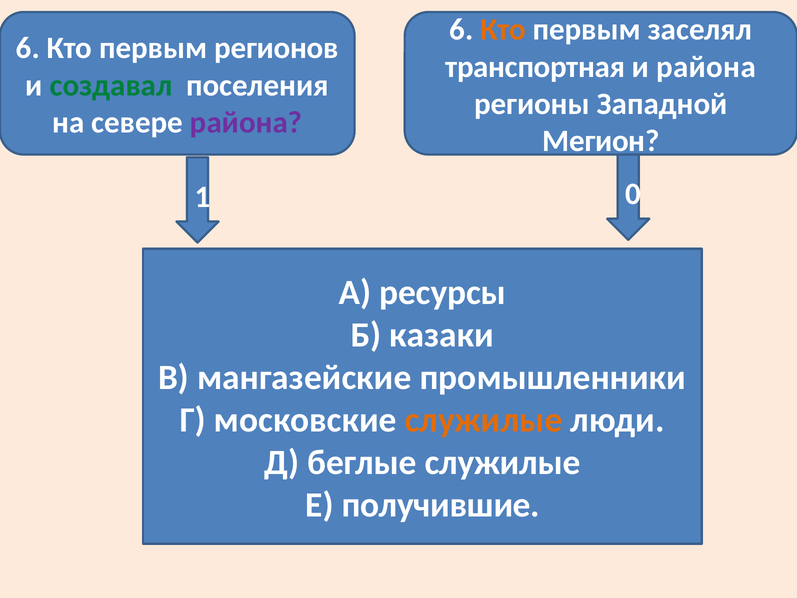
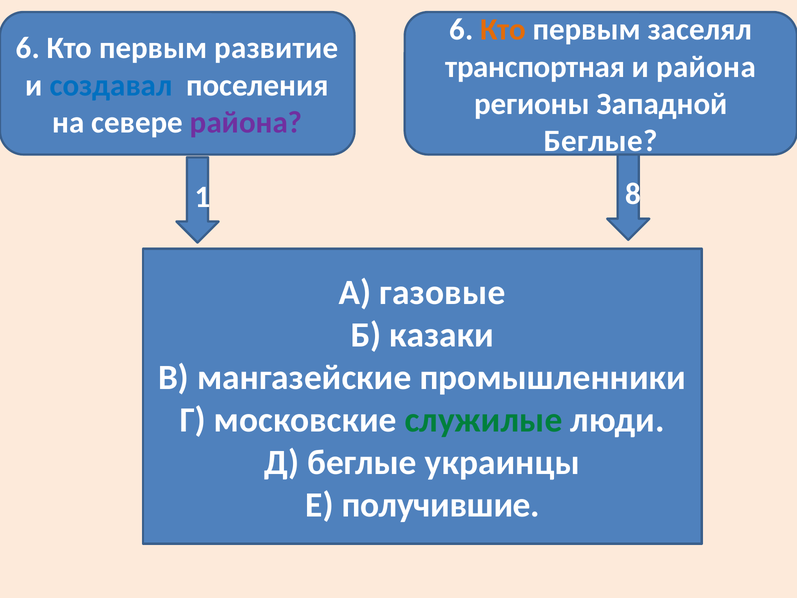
регионов: регионов -> развитие (276, 48)
создавал colour: green -> blue (111, 85)
Мегион: Мегион -> Беглые (601, 141)
0: 0 -> 8 (633, 194)
ресурсы: ресурсы -> газовые (442, 292)
служилые colour: orange -> green (483, 420)
беглые служилые: служилые -> украинцы (502, 462)
